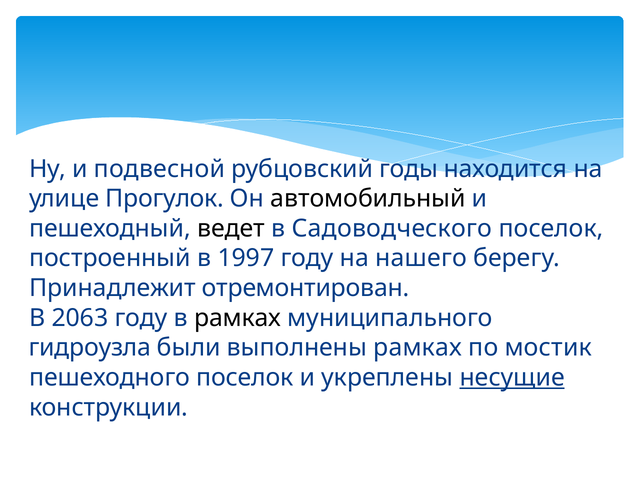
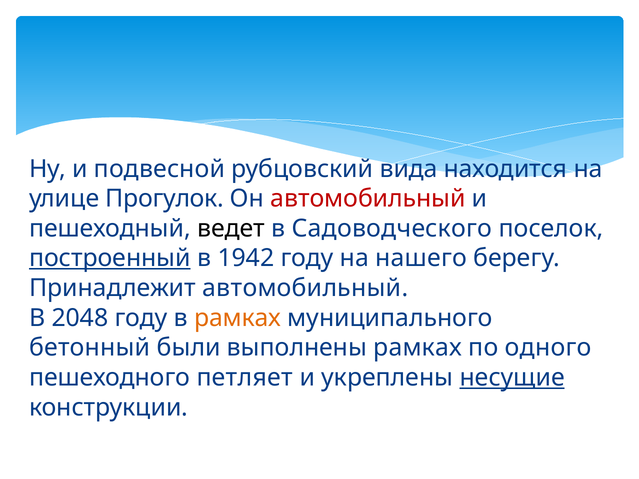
годы: годы -> вида (409, 169)
автомобильный colour: black -> red (368, 199)
построенный underline: none -> present (110, 258)
1997: 1997 -> 1942 (246, 258)
Принадлежит отремонтирован: отремонтирован -> автомобильный (305, 288)
2063: 2063 -> 2048 (80, 318)
рамках colour: black -> orange (238, 318)
гидроузла: гидроузла -> бетонный (90, 348)
мостик: мостик -> одного (548, 348)
пешеходного поселок: поселок -> петляет (245, 378)
